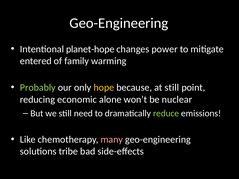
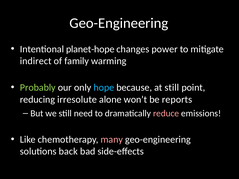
entered: entered -> indirect (36, 61)
hope colour: yellow -> light blue (104, 88)
economic: economic -> irresolute (77, 100)
nuclear: nuclear -> reports (177, 100)
reduce colour: light green -> pink (166, 113)
tribe: tribe -> back (68, 152)
